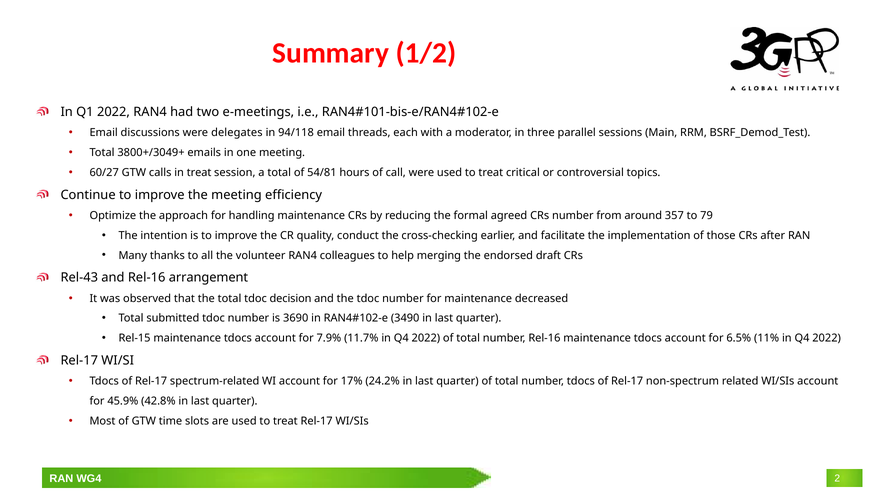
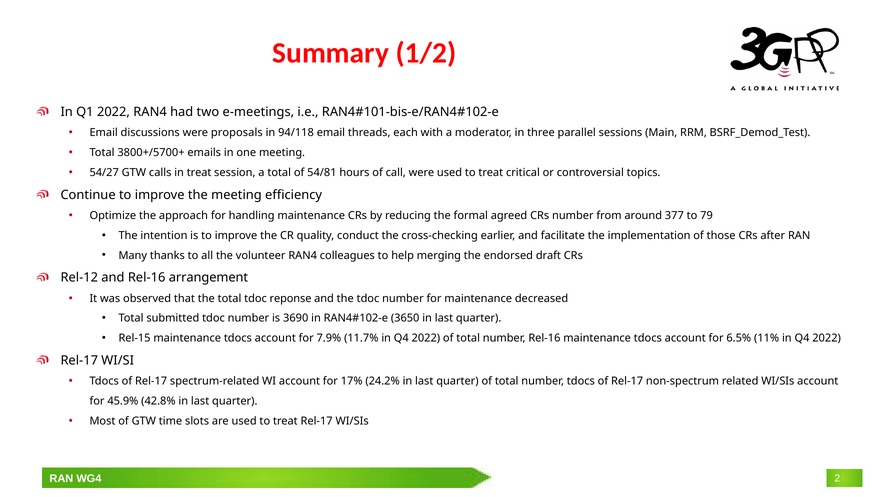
delegates: delegates -> proposals (237, 133)
3800+/3049+: 3800+/3049+ -> 3800+/5700+ (151, 153)
60/27: 60/27 -> 54/27 (104, 172)
357: 357 -> 377 (674, 216)
Rel-43: Rel-43 -> Rel-12 (79, 277)
decision: decision -> reponse (291, 298)
3490: 3490 -> 3650 (405, 318)
